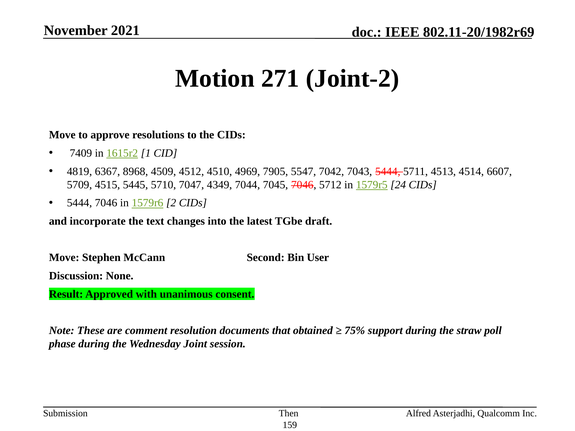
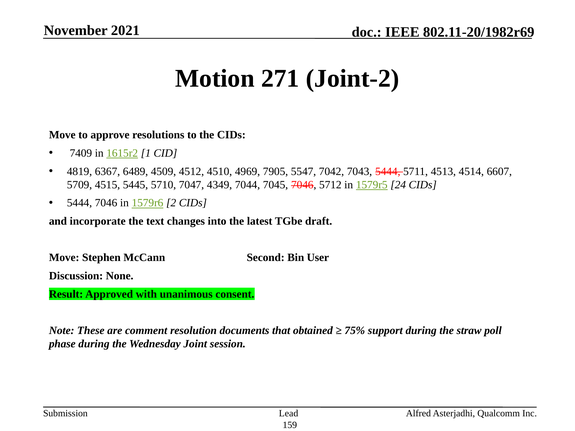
8968: 8968 -> 6489 (136, 171)
Then: Then -> Lead (289, 414)
